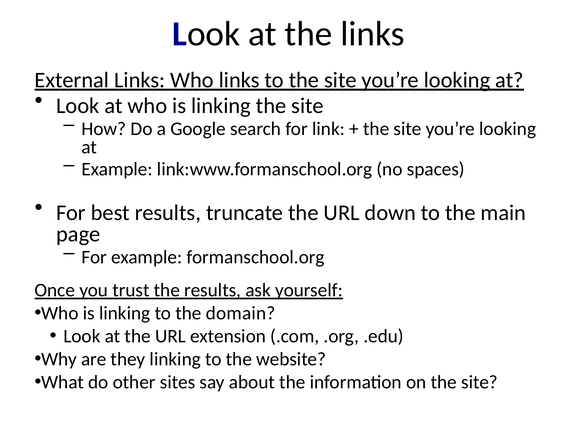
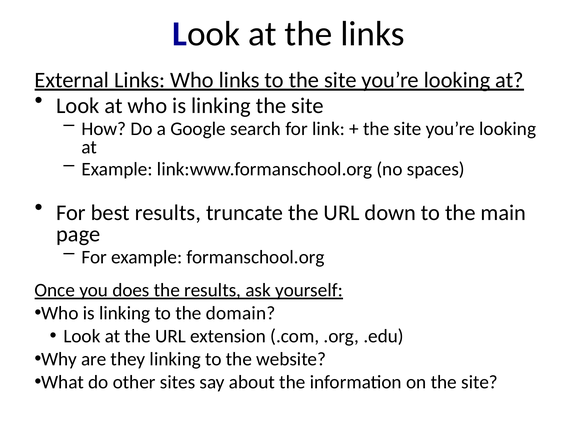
trust: trust -> does (131, 291)
